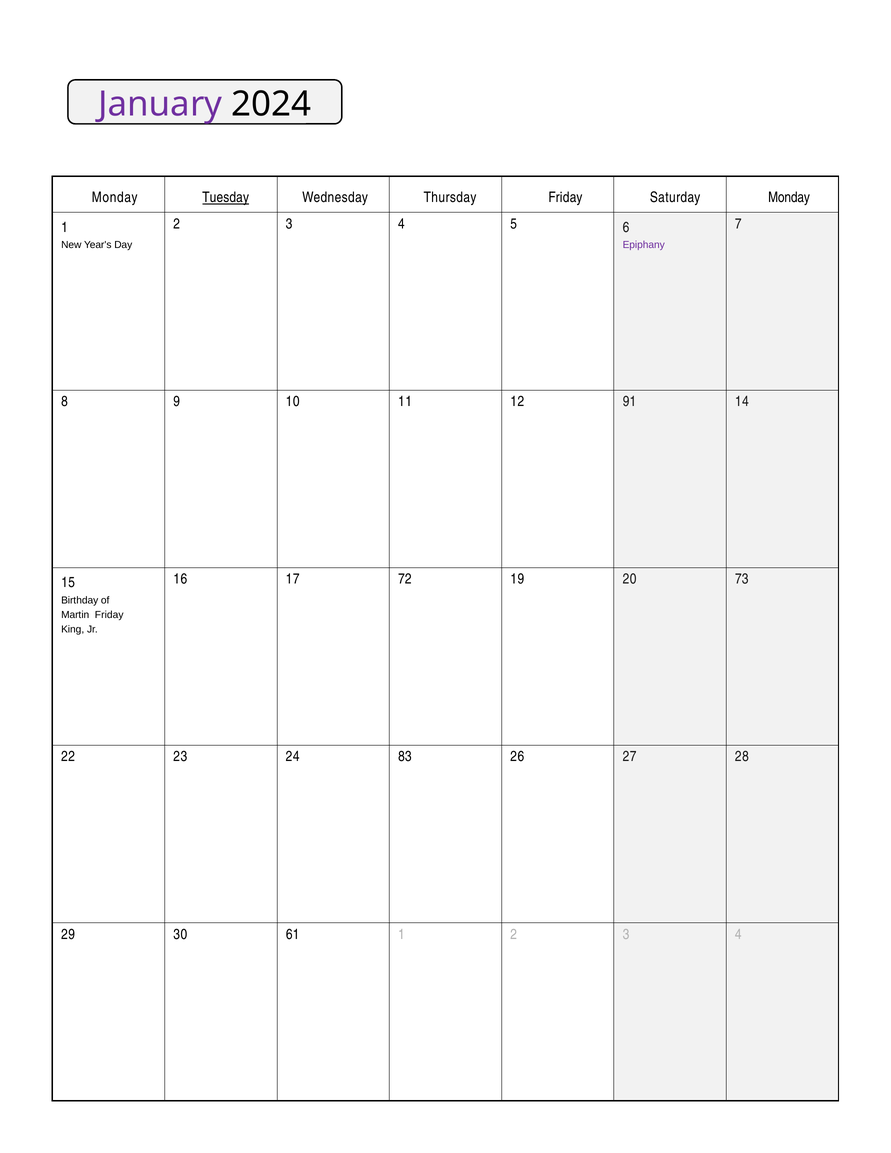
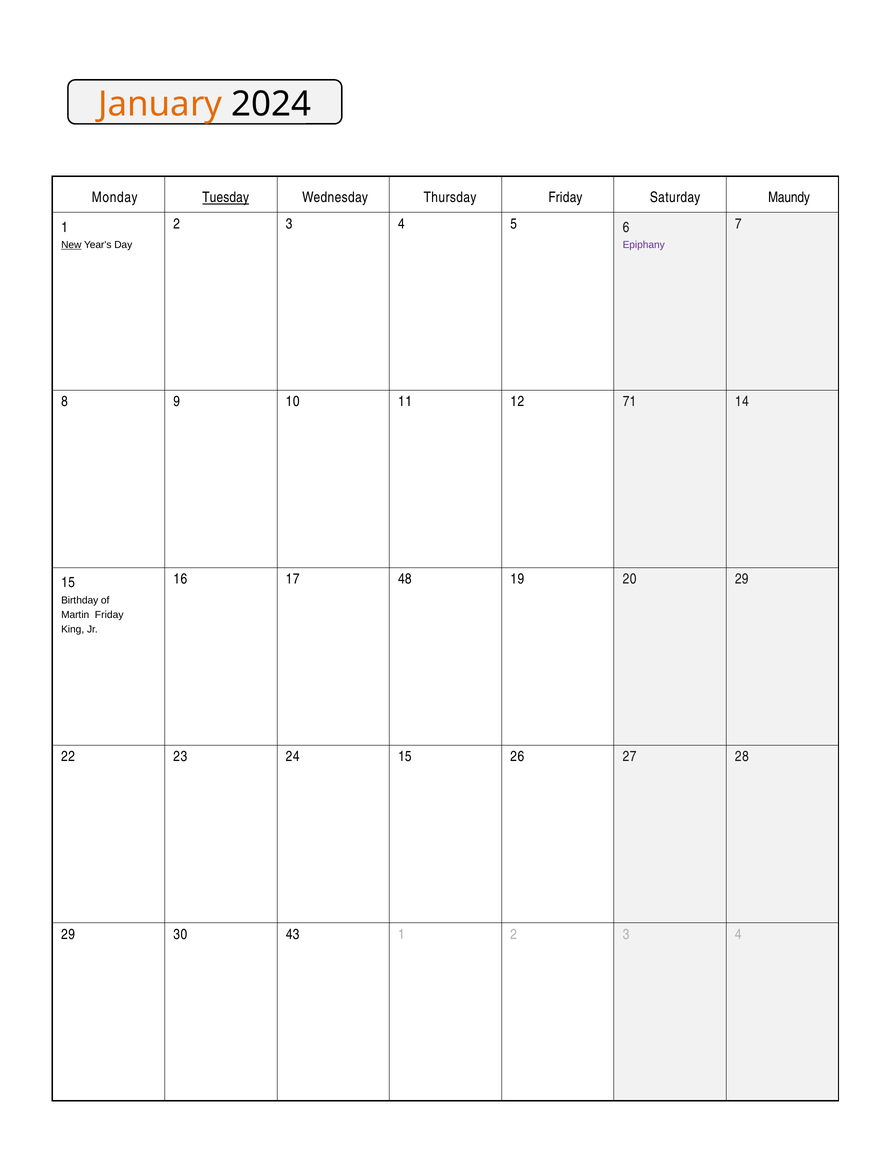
January colour: purple -> orange (160, 104)
Saturday Monday: Monday -> Maundy (789, 198)
New underline: none -> present (71, 245)
91: 91 -> 71 (629, 401)
72: 72 -> 48 (405, 579)
20 73: 73 -> 29 (742, 579)
24 83: 83 -> 15 (405, 757)
61: 61 -> 43 (293, 934)
